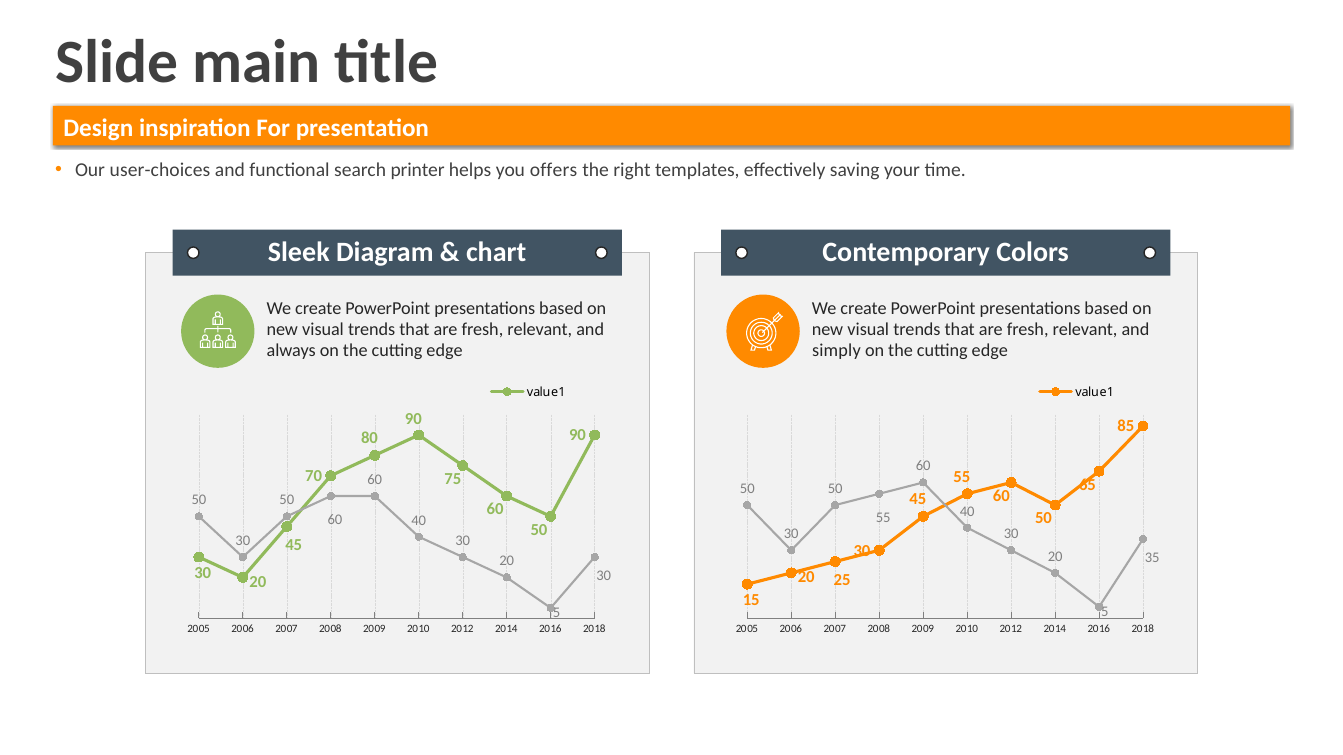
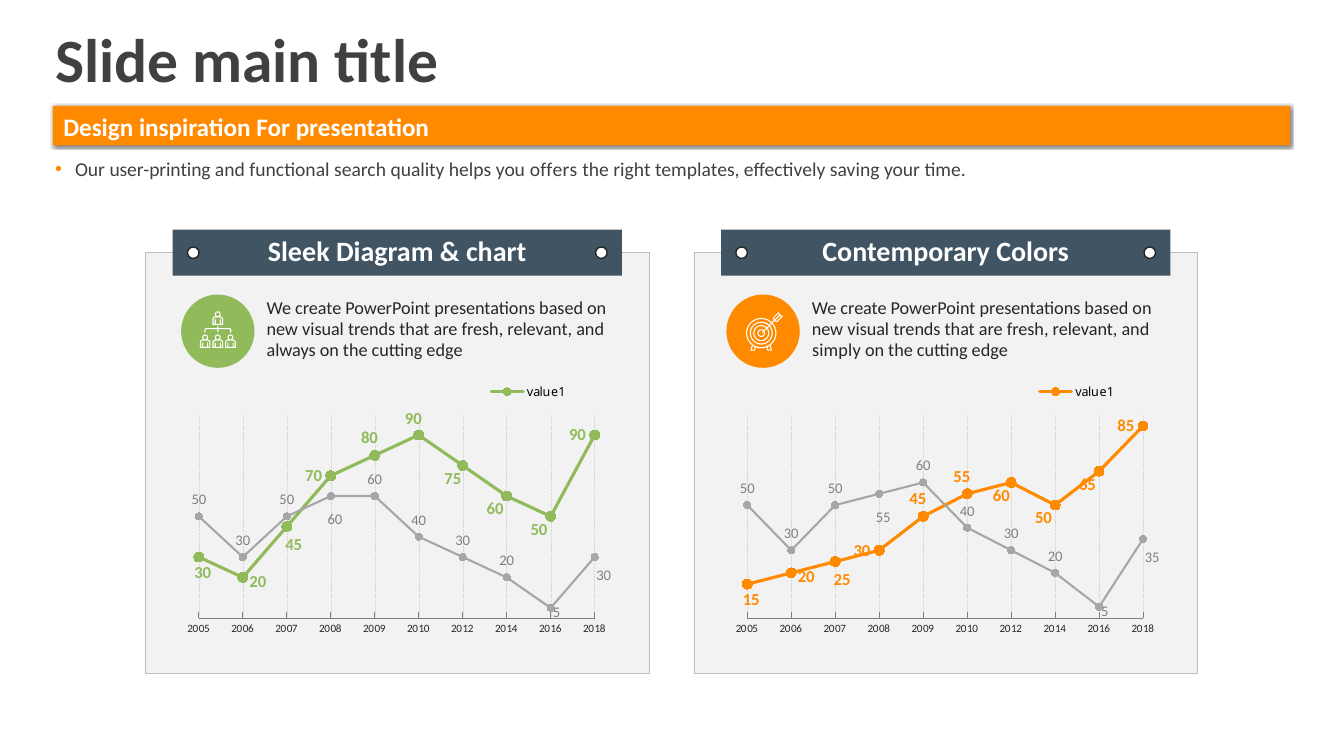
user-choices: user-choices -> user-printing (160, 170)
printer: printer -> quality (418, 170)
